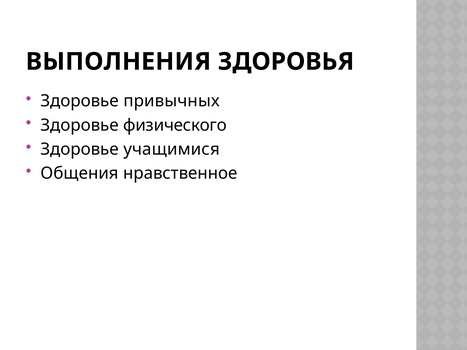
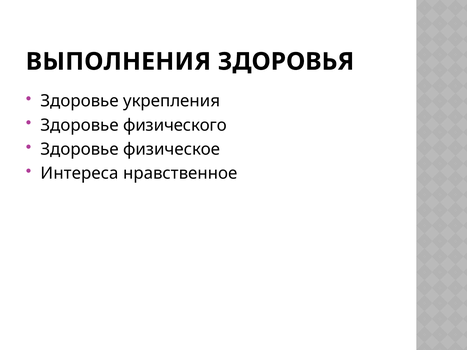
привычных: привычных -> укрепления (172, 101)
учащимися: учащимися -> физическое (172, 149)
Общения: Общения -> Интереса (80, 174)
